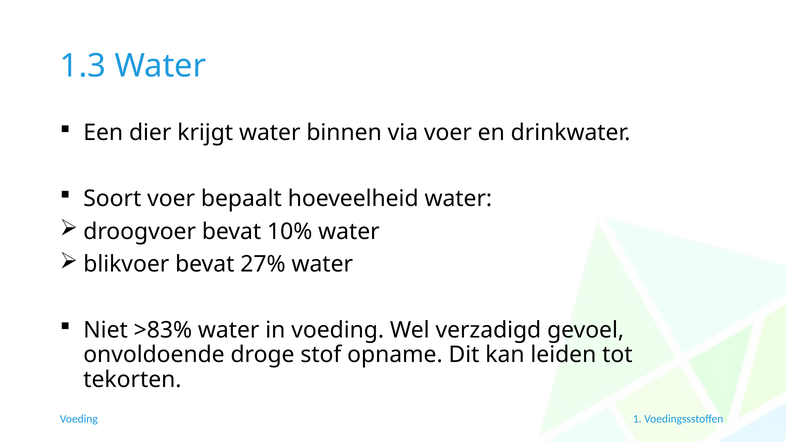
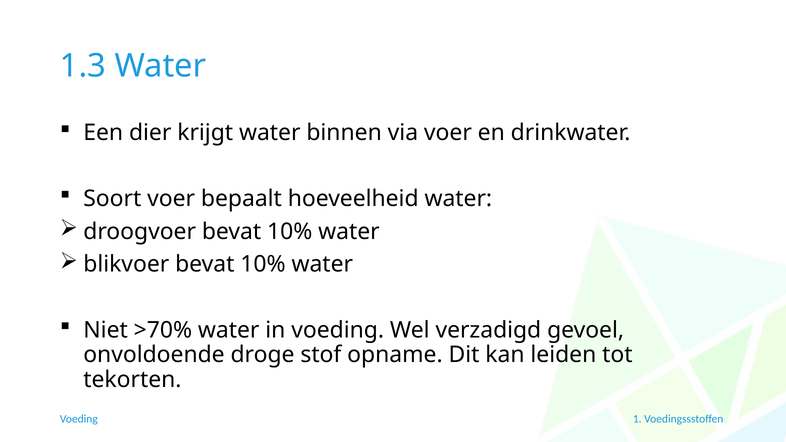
blikvoer bevat 27%: 27% -> 10% (263, 264)
>83%: >83% -> >70% (163, 330)
